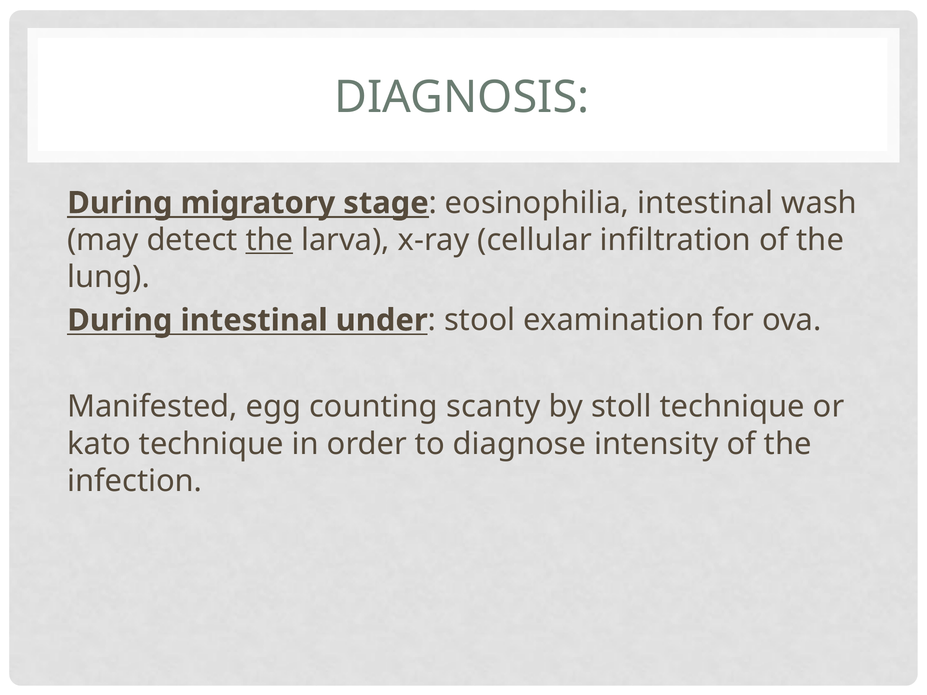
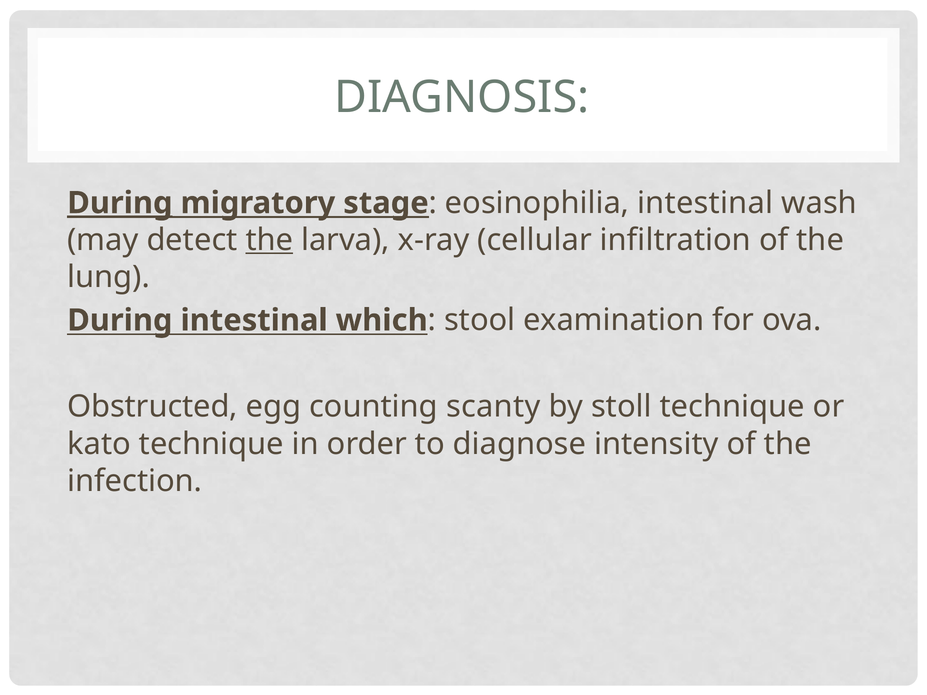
During underline: none -> present (120, 203)
under: under -> which (382, 320)
Manifested: Manifested -> Obstructed (152, 407)
